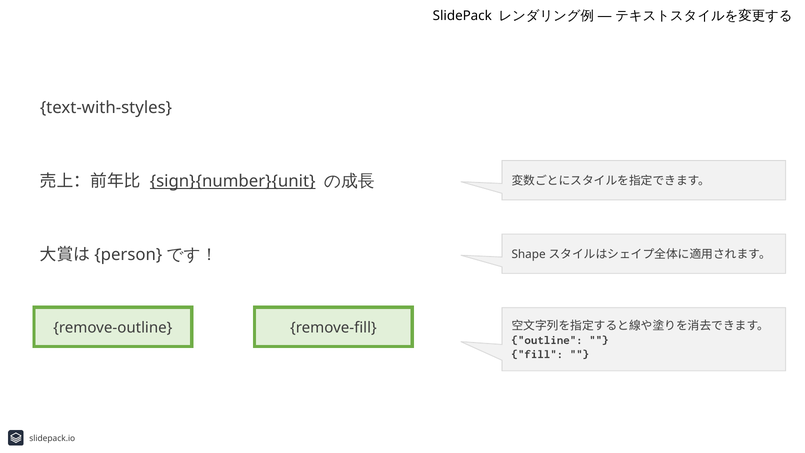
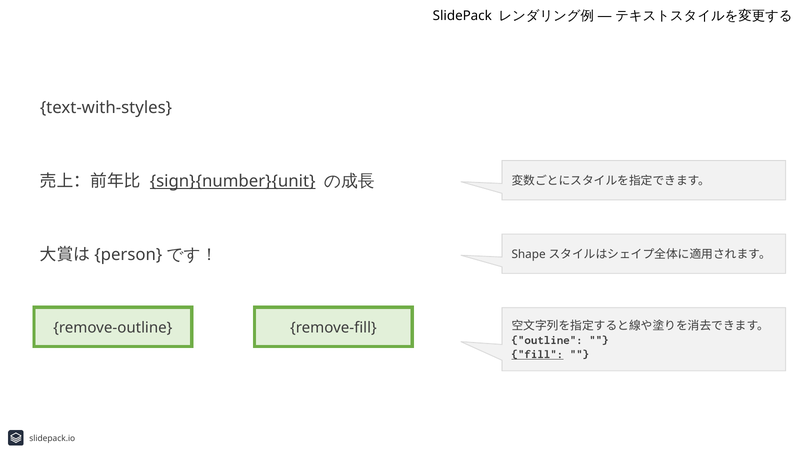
fill underline: none -> present (537, 354)
